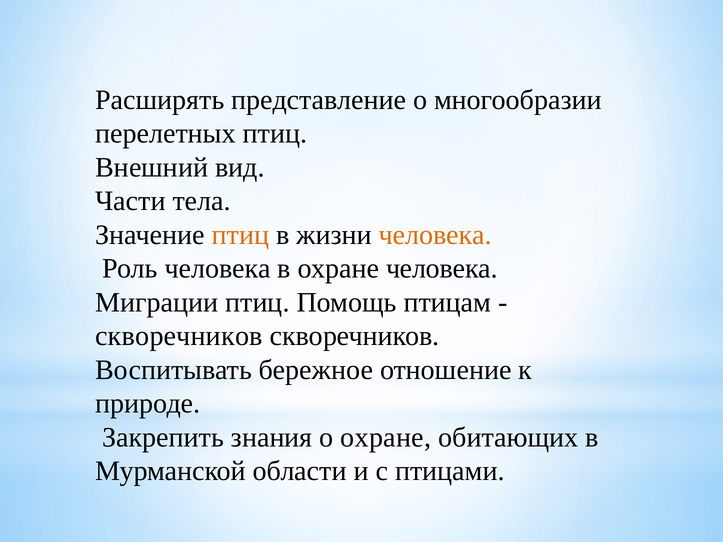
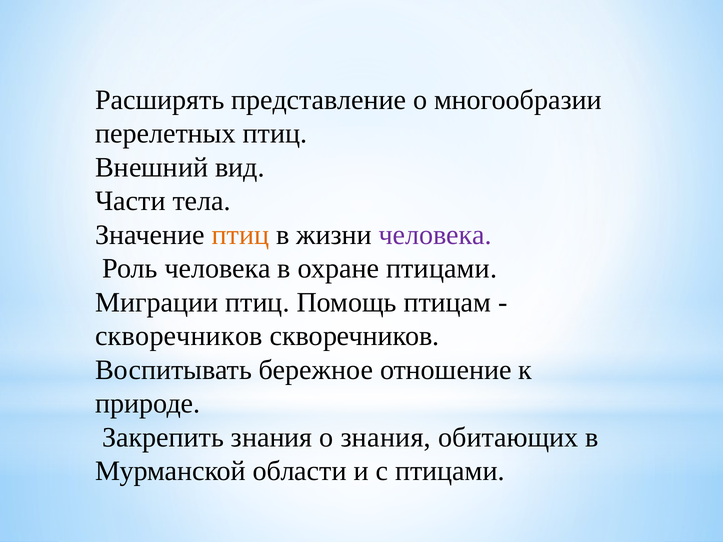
человека colour: orange -> purple (435, 235)
охране человека: человека -> птицами (442, 269)
о охране: охране -> знания (386, 437)
